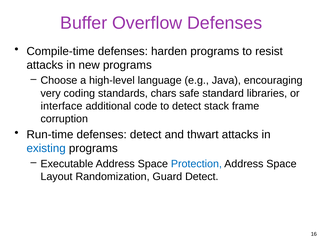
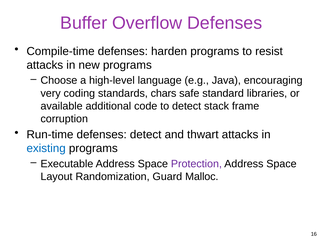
interface: interface -> available (62, 106)
Protection colour: blue -> purple (196, 164)
Guard Detect: Detect -> Malloc (202, 177)
